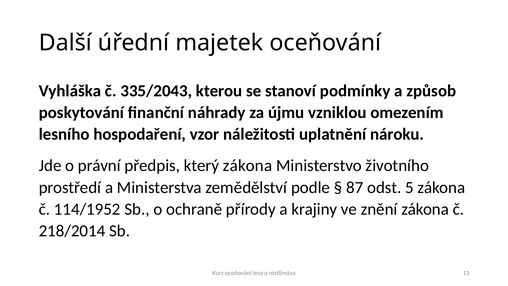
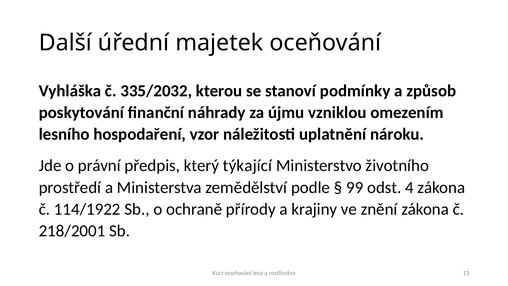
335/2043: 335/2043 -> 335/2032 (156, 91)
který zákona: zákona -> týkající (248, 166)
87: 87 -> 99 (355, 187)
5: 5 -> 4 (409, 187)
114/1952: 114/1952 -> 114/1922 (87, 209)
218/2014: 218/2014 -> 218/2001 (72, 231)
